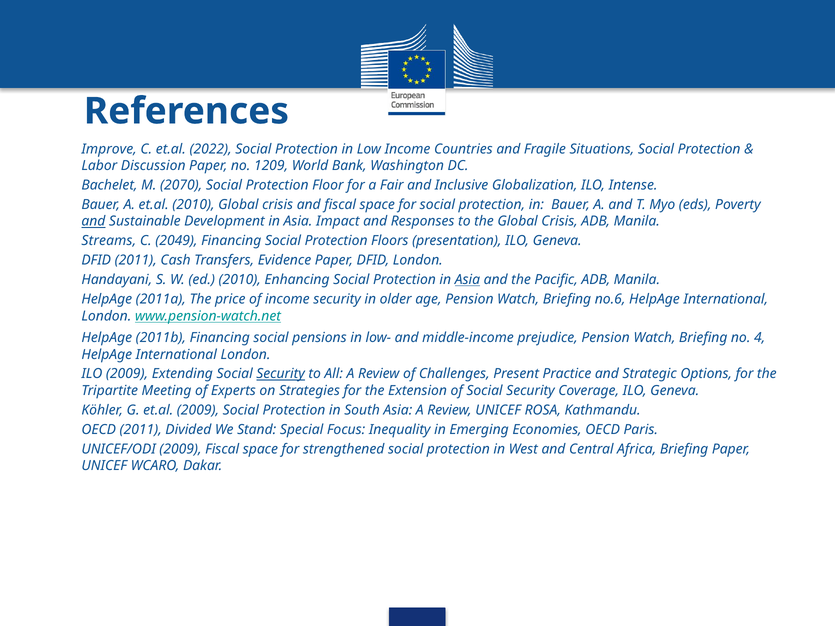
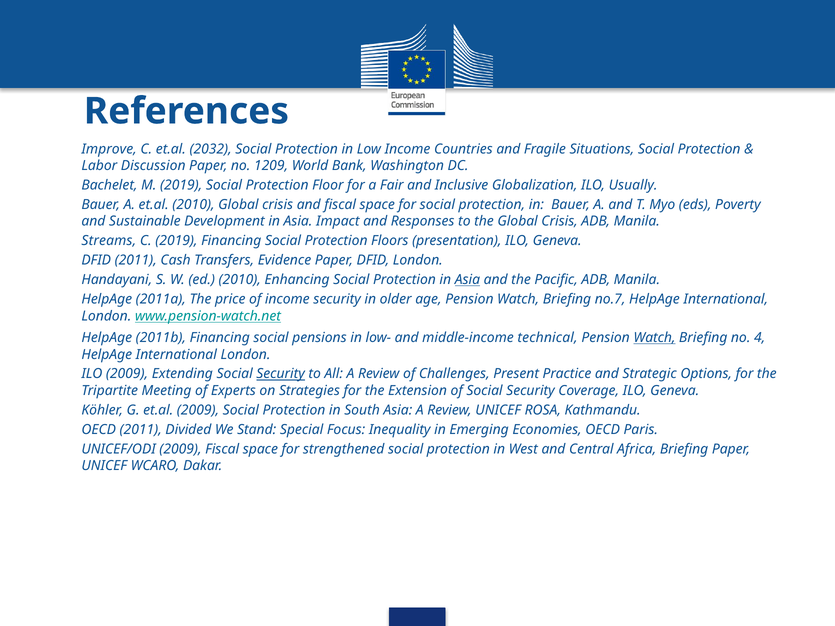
2022: 2022 -> 2032 (211, 149)
M 2070: 2070 -> 2019 (181, 185)
Intense: Intense -> Usually (633, 185)
and underline: present -> none (93, 221)
C 2049: 2049 -> 2019 (176, 241)
no.6: no.6 -> no.7 (610, 299)
prejudice: prejudice -> technical (548, 338)
Watch underline: none -> present (654, 338)
